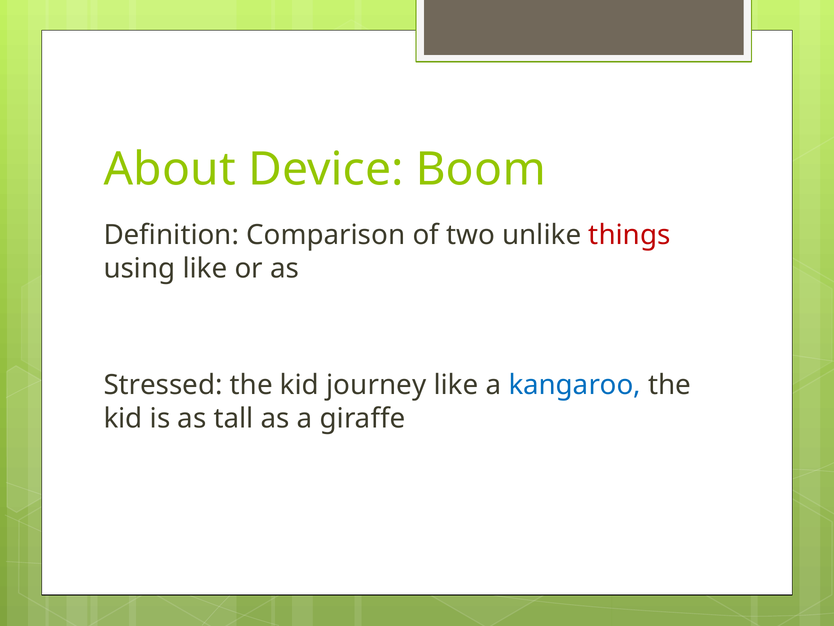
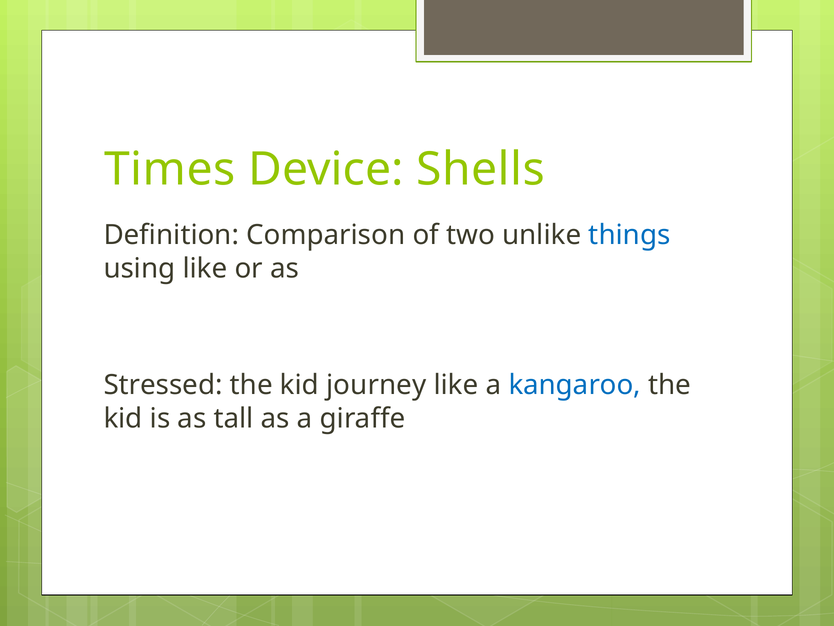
About: About -> Times (170, 169)
Boom: Boom -> Shells (481, 169)
things colour: red -> blue (629, 235)
